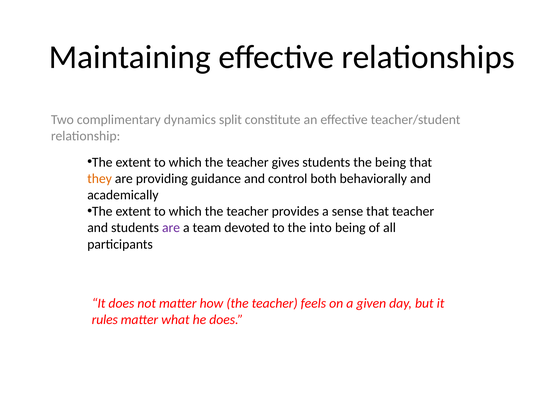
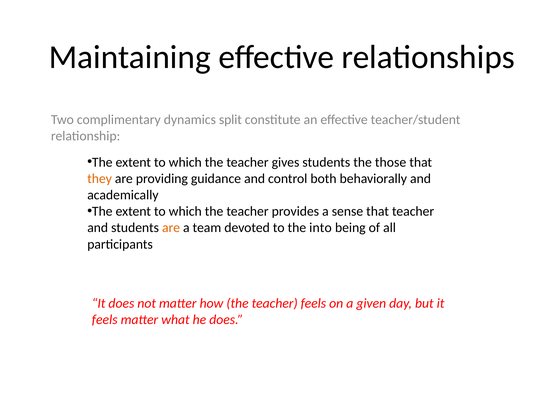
the being: being -> those (391, 162)
are colour: purple -> orange (171, 227)
rules: rules -> feels (105, 319)
